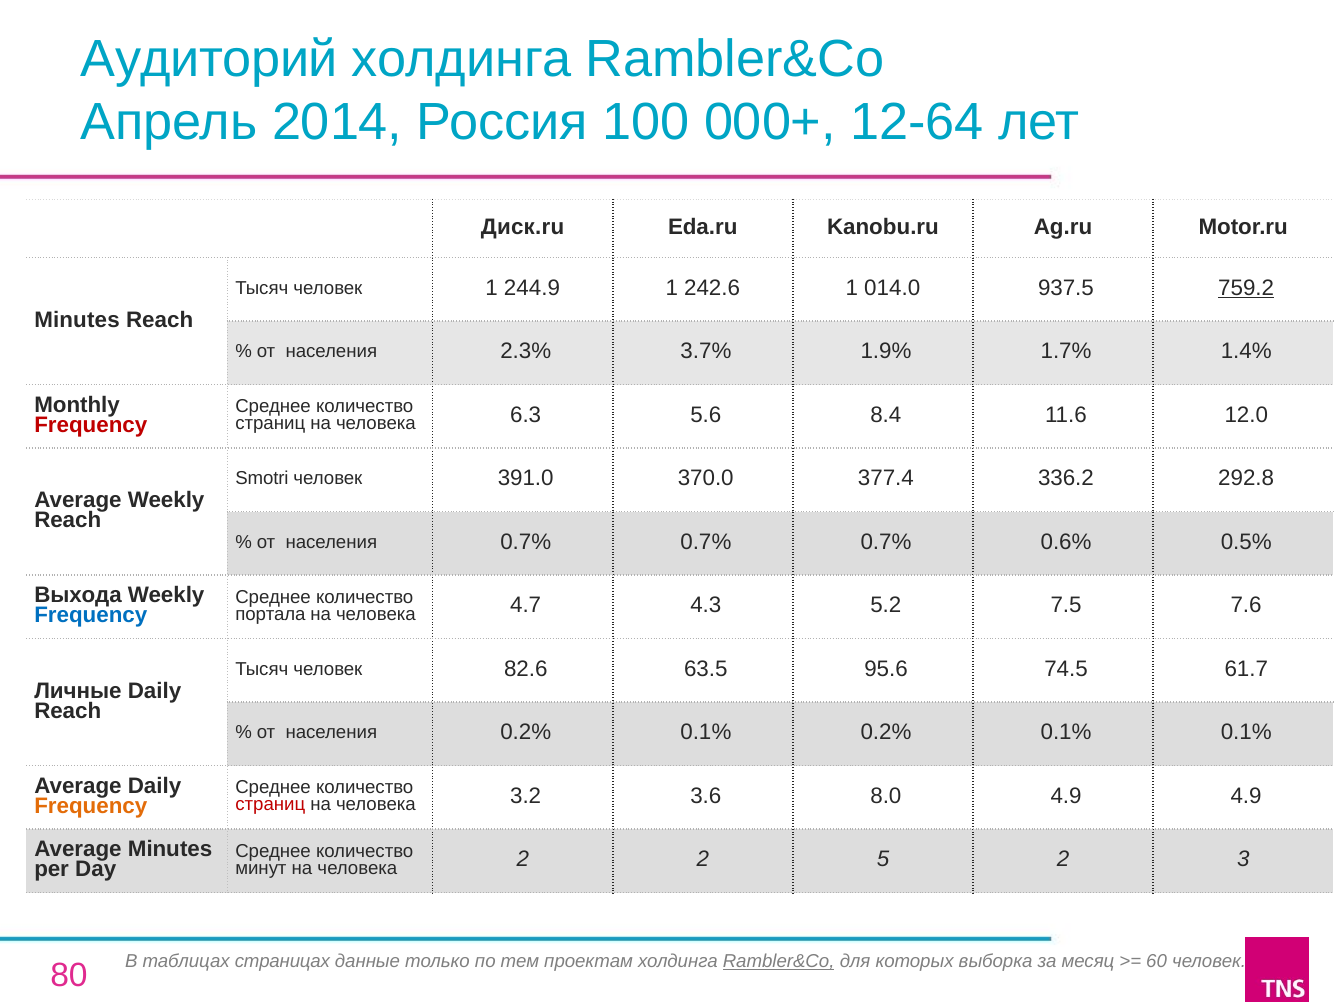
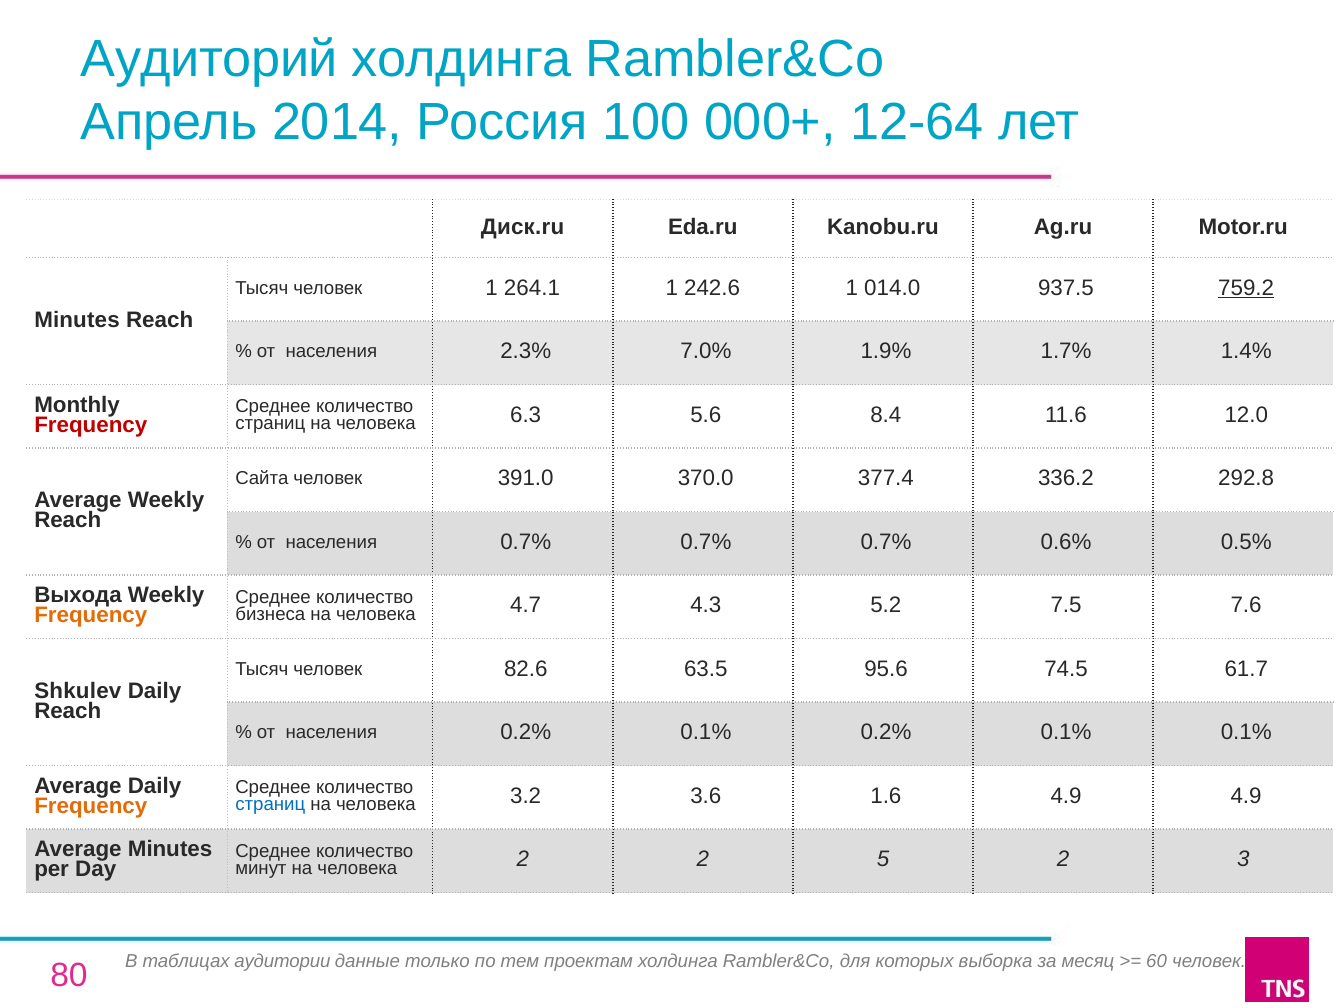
244.9: 244.9 -> 264.1 (532, 288)
3.7%: 3.7% -> 7.0% (706, 351)
Smotri: Smotri -> Сайта (262, 479)
Frequency colour: blue -> orange (91, 615)
портала: портала -> бизнеса (270, 614)
Личные: Личные -> Shkulev (78, 691)
страниц colour: red -> blue (270, 804)
8.0: 8.0 -> 1.6 (886, 796)
страницах: страницах -> аудитории (282, 962)
Rambler&Co underline: present -> none (779, 962)
